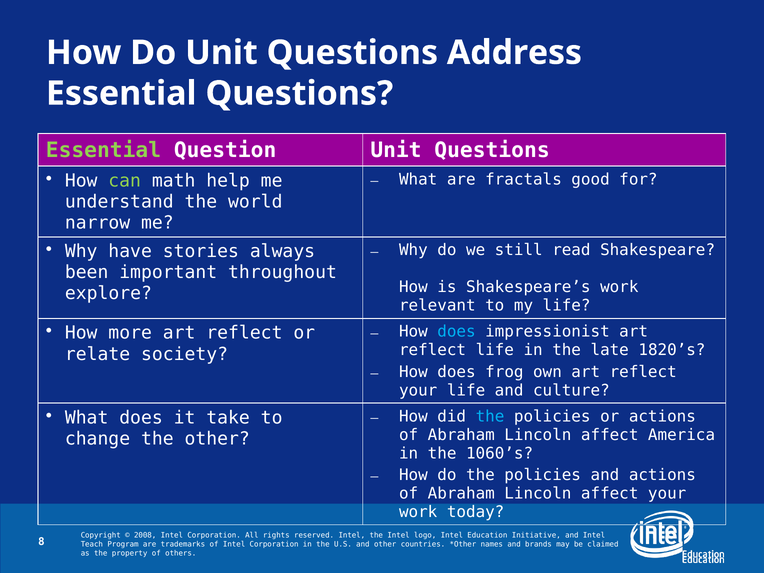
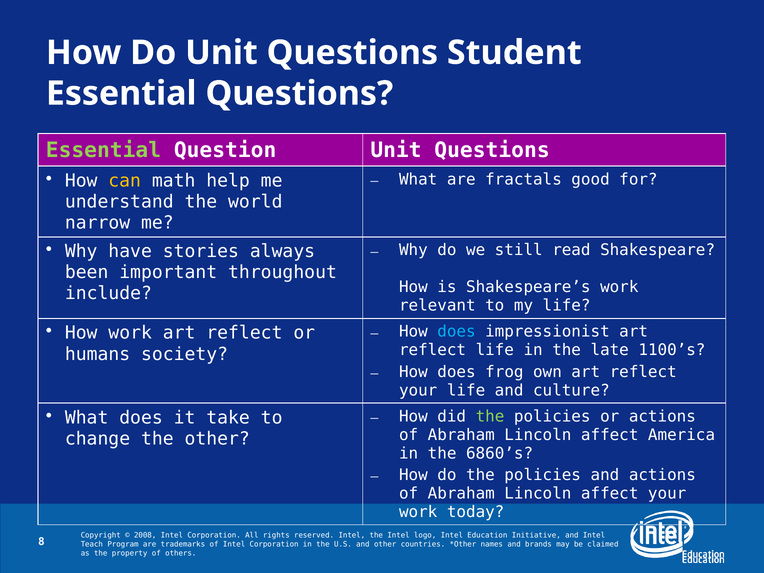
Address: Address -> Student (514, 53)
can colour: light green -> yellow (125, 181)
explore: explore -> include (108, 294)
How more: more -> work (130, 333)
1820’s: 1820’s -> 1100’s (672, 350)
relate: relate -> humans (98, 354)
the colour: light blue -> light green (490, 416)
1060’s: 1060’s -> 6860’s (500, 453)
